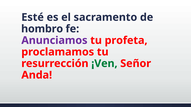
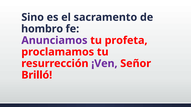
Esté: Esté -> Sino (33, 17)
¡Ven colour: green -> purple (104, 64)
Anda: Anda -> Brilló (37, 75)
